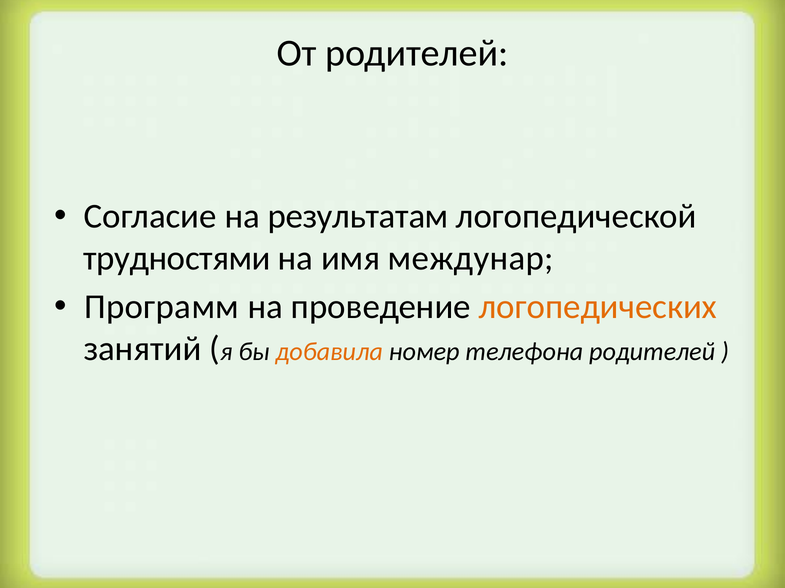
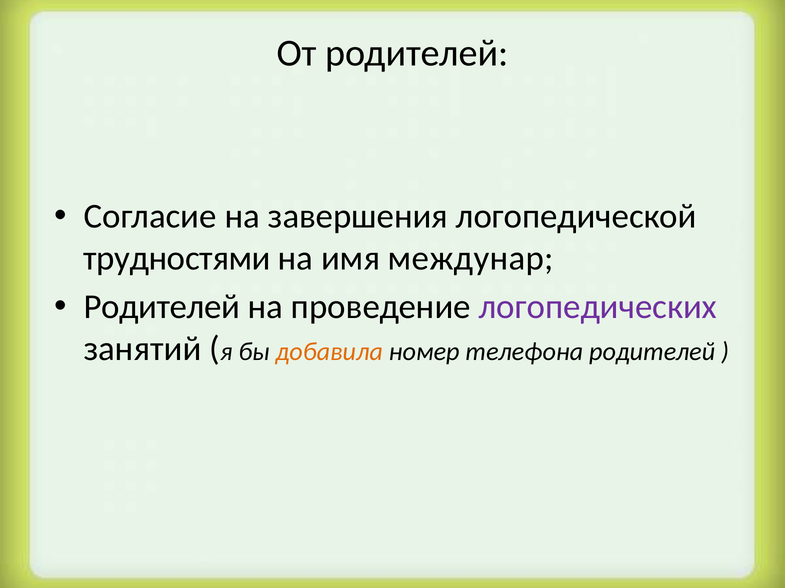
результатам: результатам -> завершения (358, 217)
Программ: Программ -> Родителей (162, 307)
логопедических colour: orange -> purple (598, 307)
